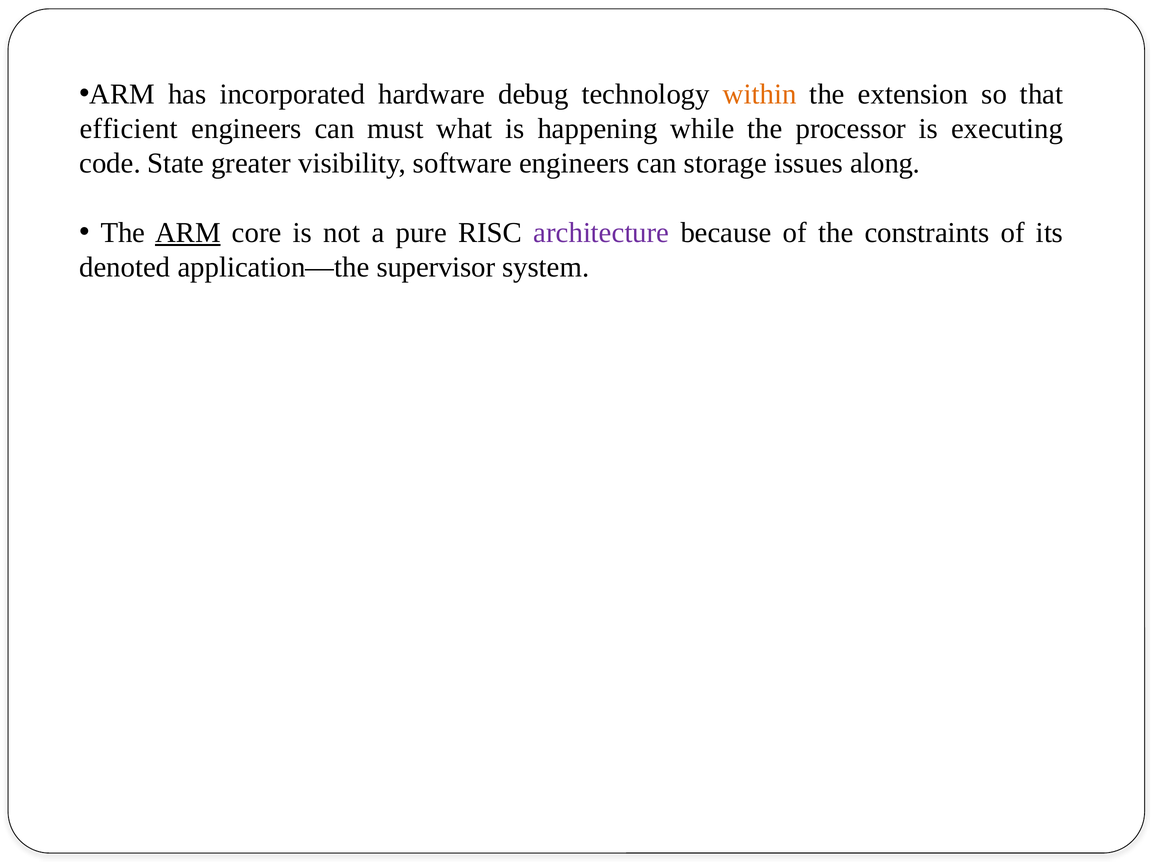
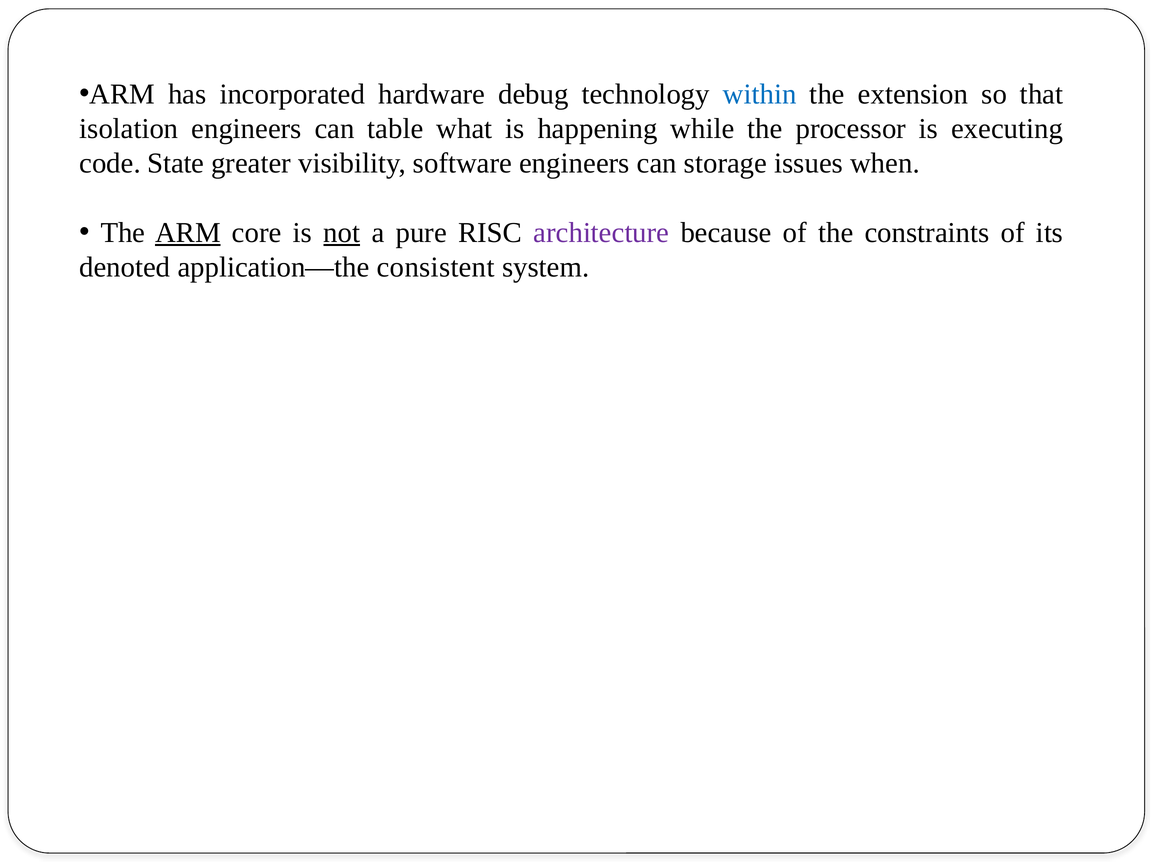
within colour: orange -> blue (760, 94)
efficient: efficient -> isolation (129, 129)
must: must -> table (395, 129)
along: along -> when (885, 163)
not underline: none -> present (342, 232)
supervisor: supervisor -> consistent (436, 267)
